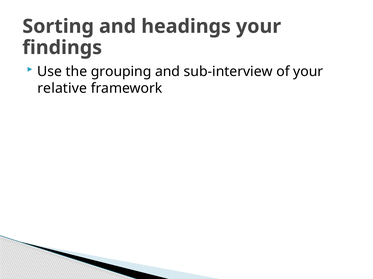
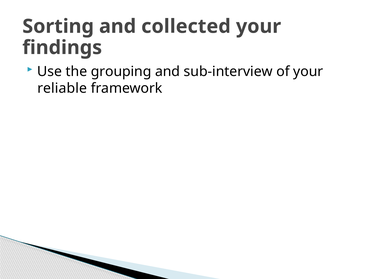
headings: headings -> collected (186, 26)
relative: relative -> reliable (62, 88)
